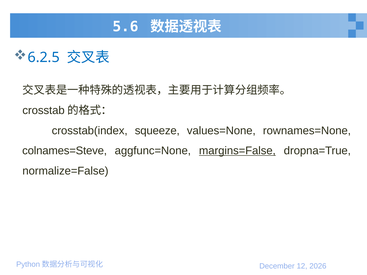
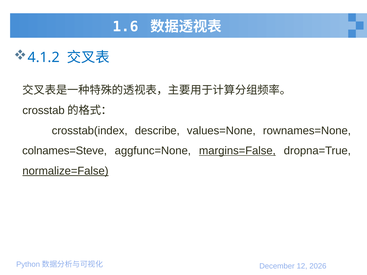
5.6: 5.6 -> 1.6 (126, 27)
6.2.5: 6.2.5 -> 4.1.2 (44, 58)
squeeze: squeeze -> describe (157, 131)
normalize=False underline: none -> present (65, 171)
